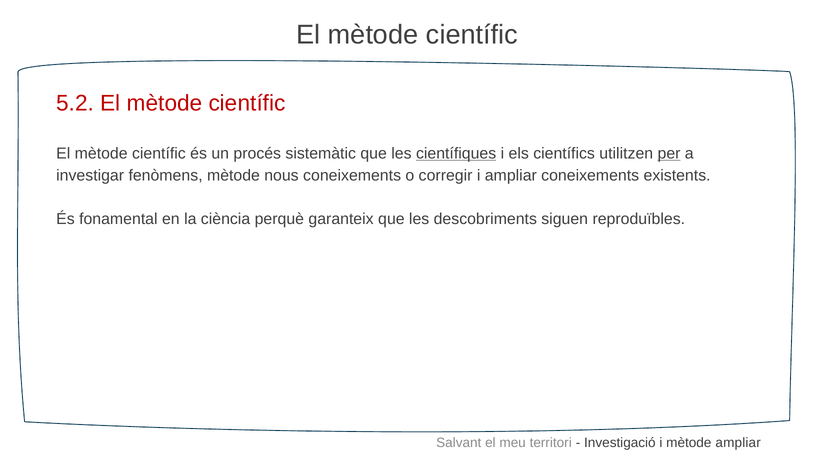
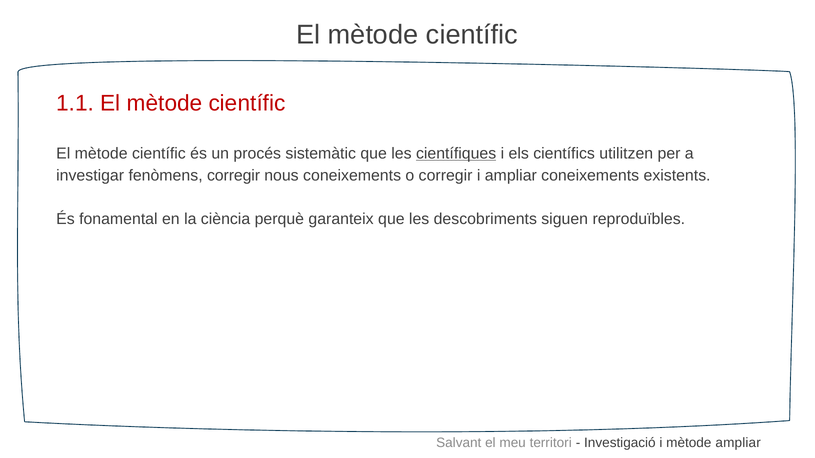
5.2: 5.2 -> 1.1 (75, 104)
per underline: present -> none (669, 154)
fenòmens mètode: mètode -> corregir (234, 175)
